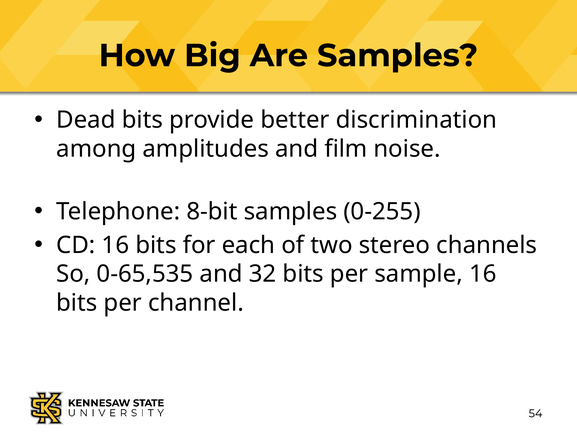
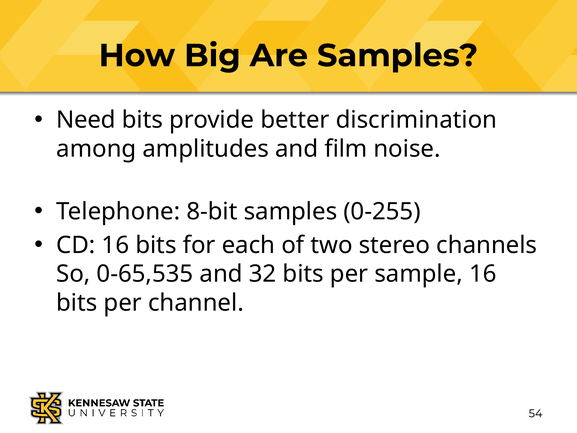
Dead: Dead -> Need (86, 120)
